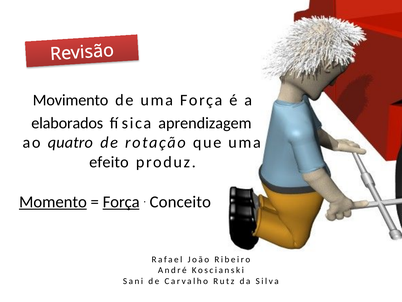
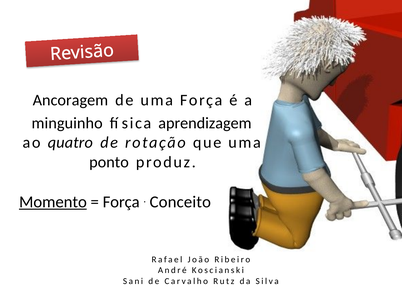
Movimento: Movimento -> Ancoragem (70, 100)
elaborados: elaborados -> minguinho (67, 123)
efeito: efeito -> ponto (109, 162)
Força underline: present -> none (121, 202)
